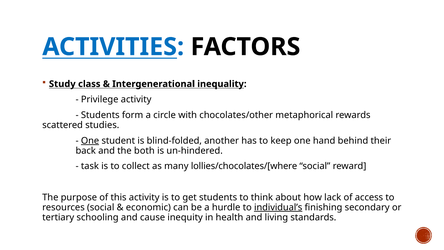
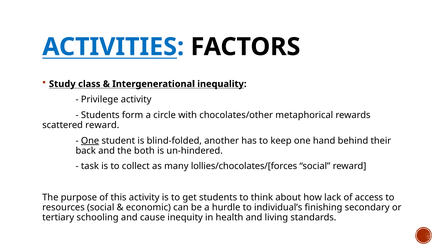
scattered studies: studies -> reward (102, 125)
lollies/chocolates/[where: lollies/chocolates/[where -> lollies/chocolates/[forces (244, 166)
individual’s underline: present -> none (278, 207)
